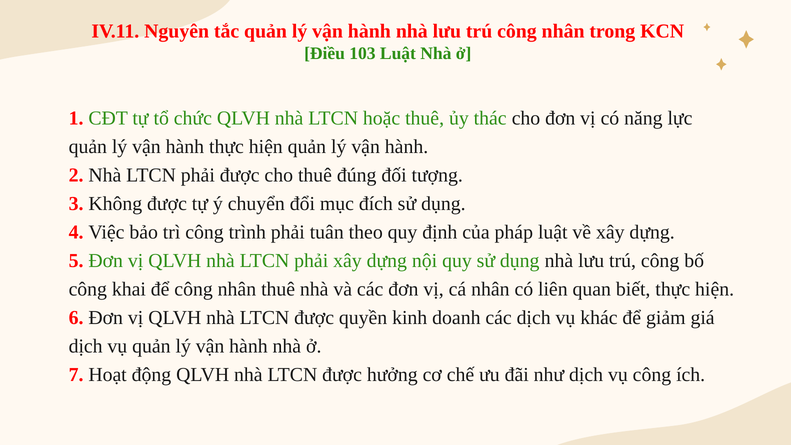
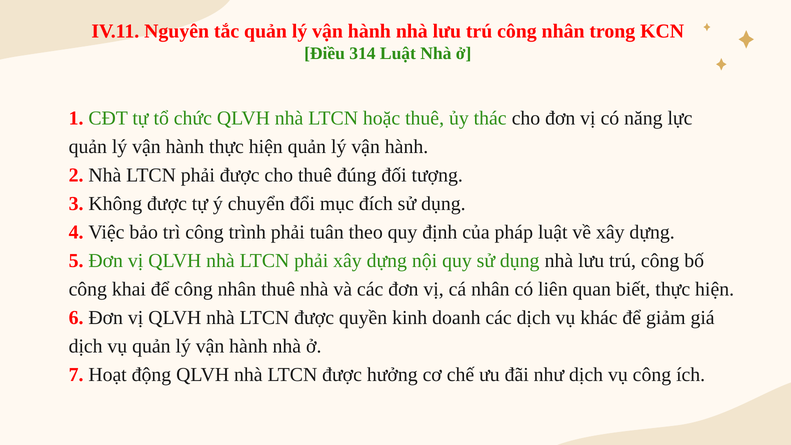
103: 103 -> 314 (362, 53)
